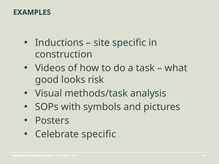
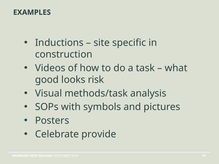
Celebrate specific: specific -> provide (99, 134)
